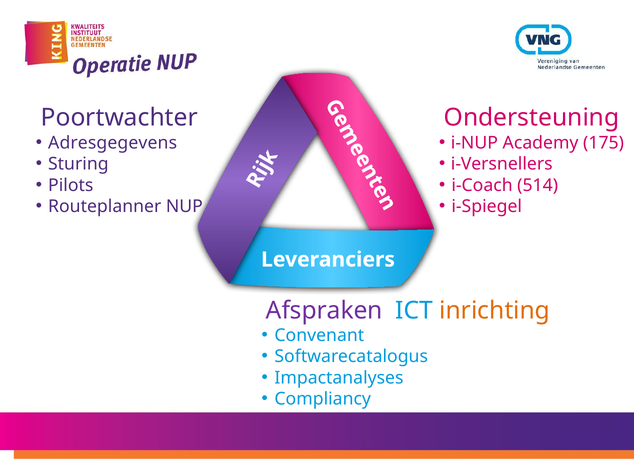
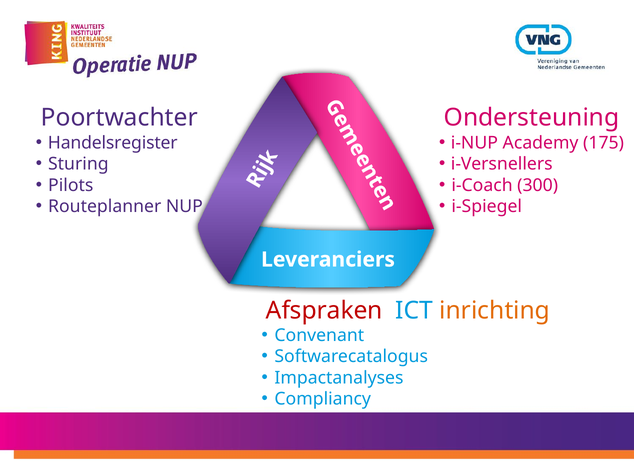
Adresgegevens: Adresgegevens -> Handelsregister (113, 143)
514: 514 -> 300 (538, 185)
Afspraken colour: purple -> red (324, 310)
